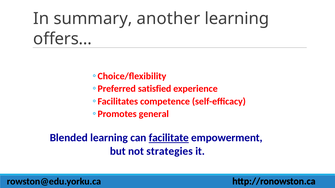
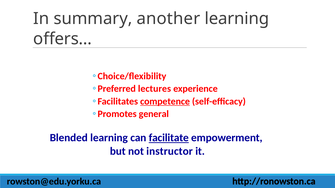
satisfied: satisfied -> lectures (154, 89)
competence underline: none -> present (165, 102)
strategies: strategies -> instructor (170, 152)
